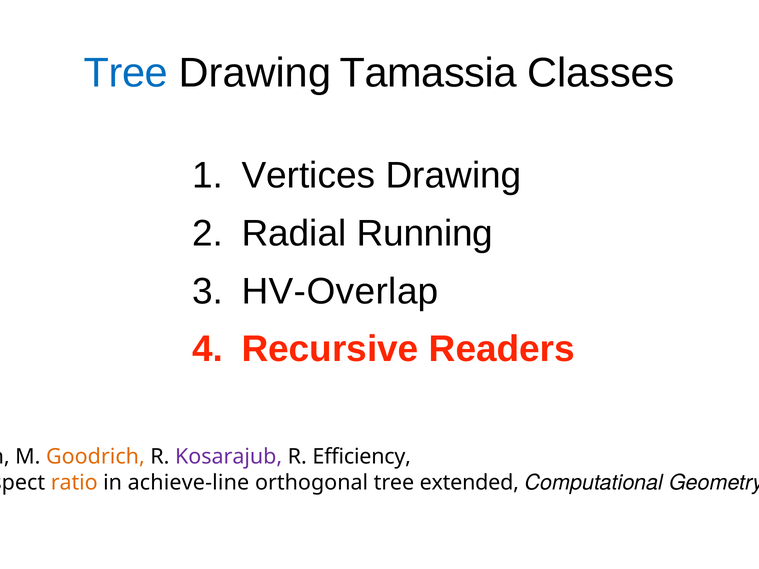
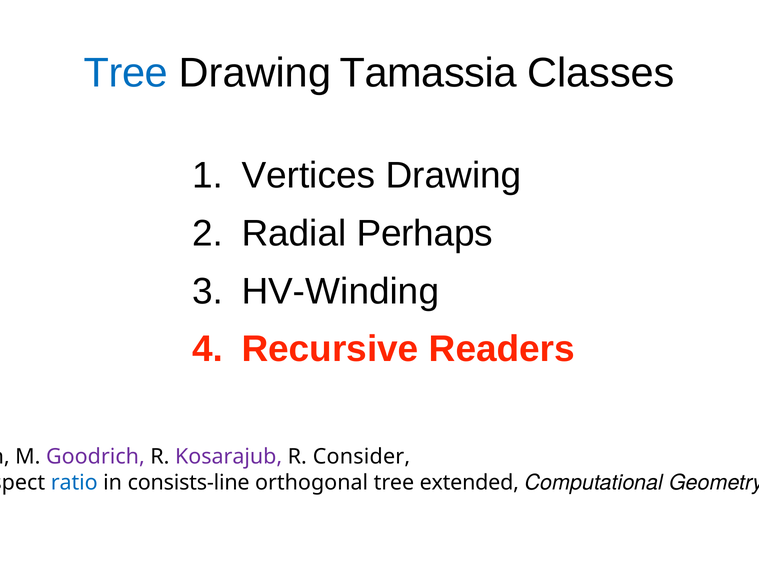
Running: Running -> Perhaps (425, 234)
HV-Overlap: HV-Overlap -> HV-Winding (340, 291)
Goodrich colour: orange -> purple (95, 457)
Efficiency: Efficiency -> Consider (361, 457)
ratio colour: orange -> blue (74, 483)
achieve-line: achieve-line -> consists-line (189, 483)
